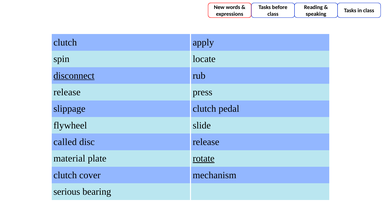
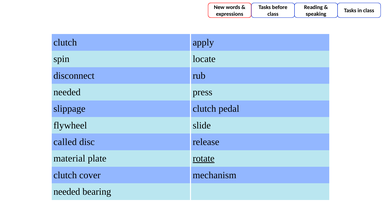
disconnect underline: present -> none (74, 76)
release: release -> needed (67, 92)
serious: serious -> needed (67, 192)
